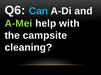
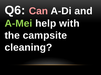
Can colour: light blue -> pink (38, 11)
